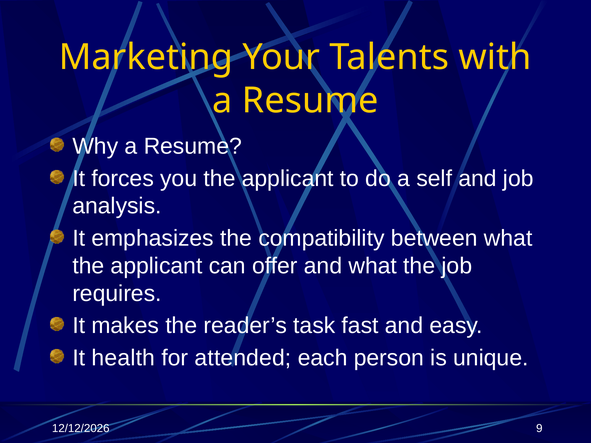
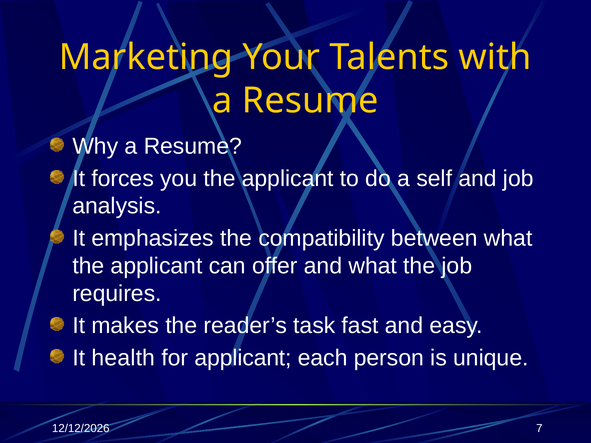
for attended: attended -> applicant (243, 358)
9: 9 -> 7 (539, 429)
